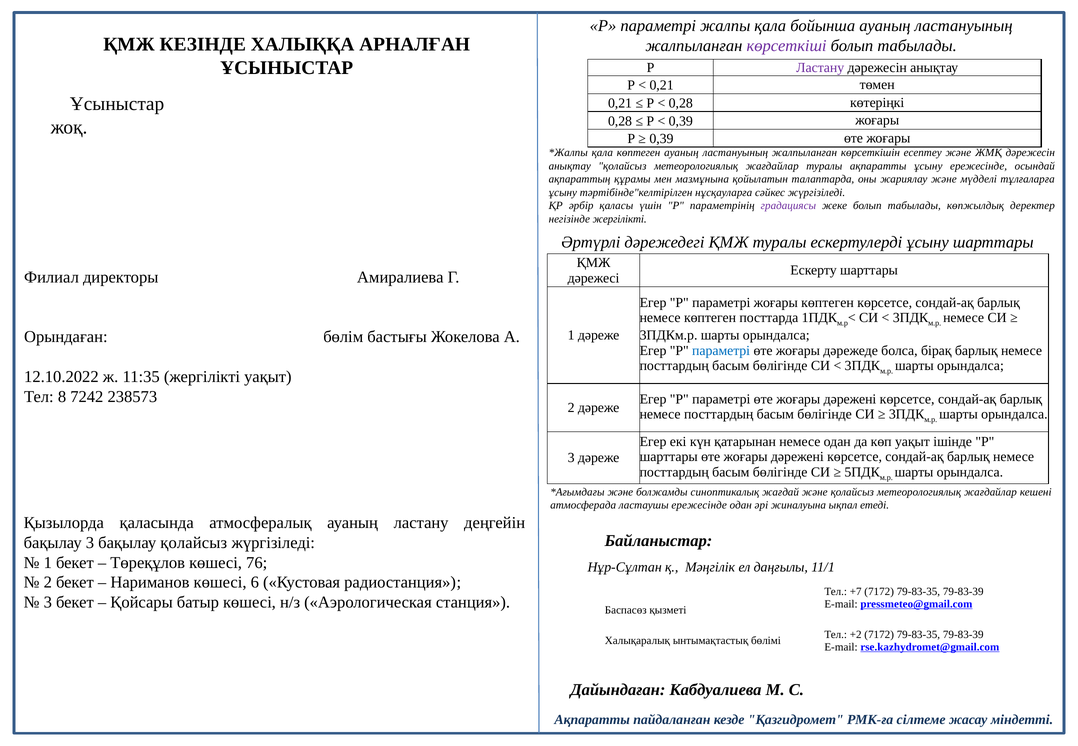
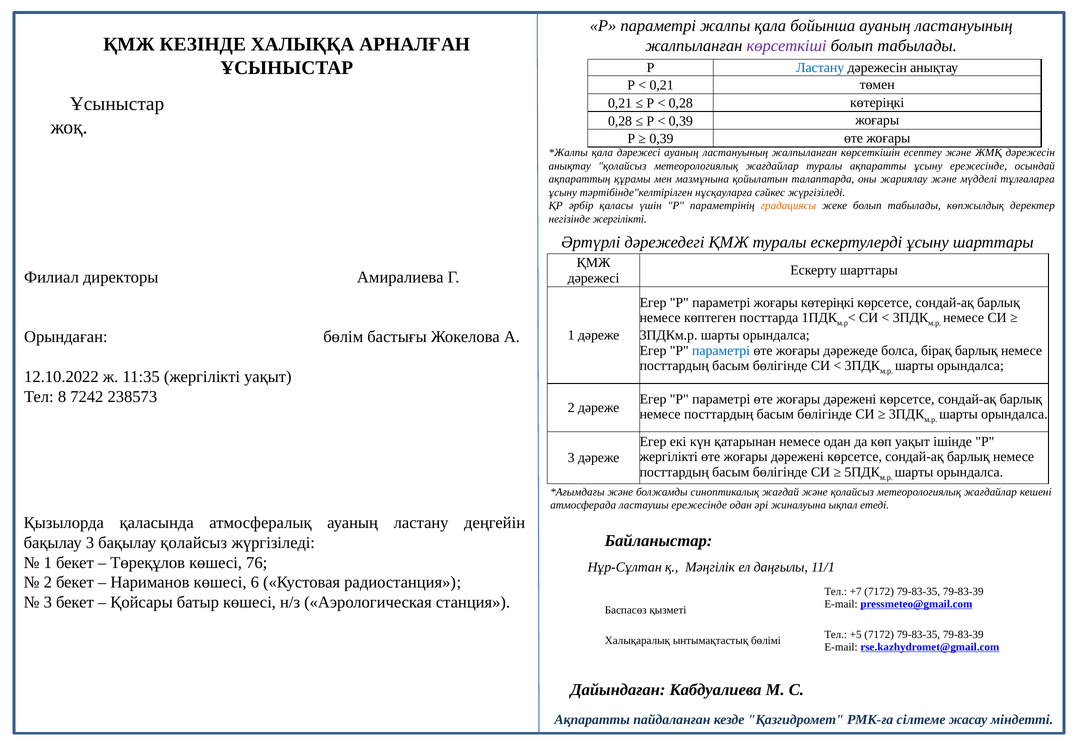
Ластану colour: purple -> blue (820, 68)
қала көптеген: көптеген -> дәрежесі (639, 153)
градациясы colour: purple -> orange (788, 206)
жоғары көптеген: көптеген -> көтеріңкі (828, 303)
шарттары: шарттары -> жергілікті (669, 457)
+2: +2 -> +5 (856, 635)
